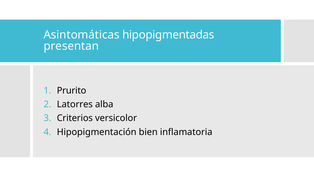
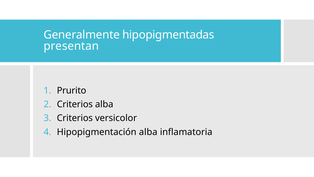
Asintomáticas: Asintomáticas -> Generalmente (82, 35)
Latorres: Latorres -> Criterios (75, 104)
Hipopigmentación bien: bien -> alba (148, 132)
